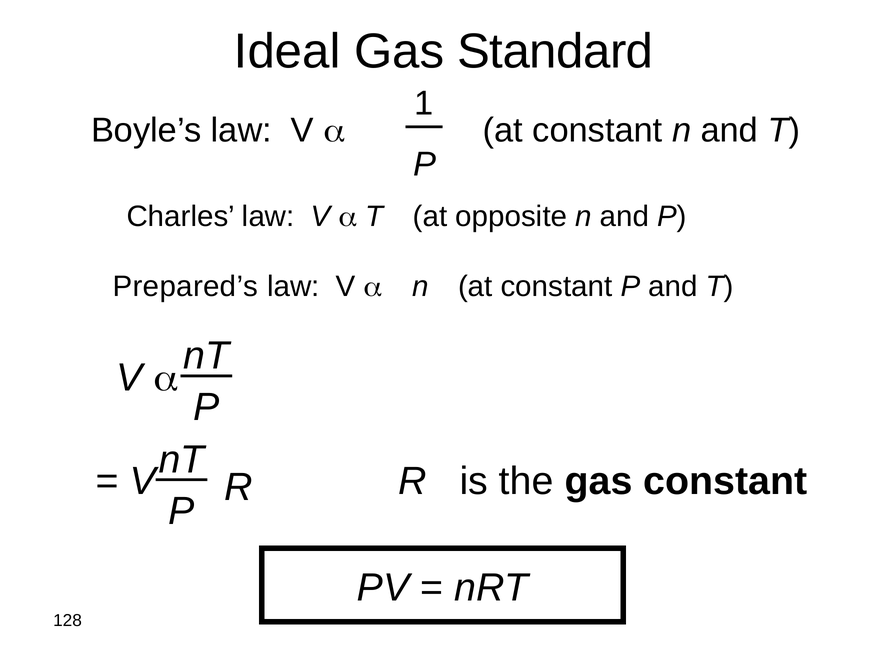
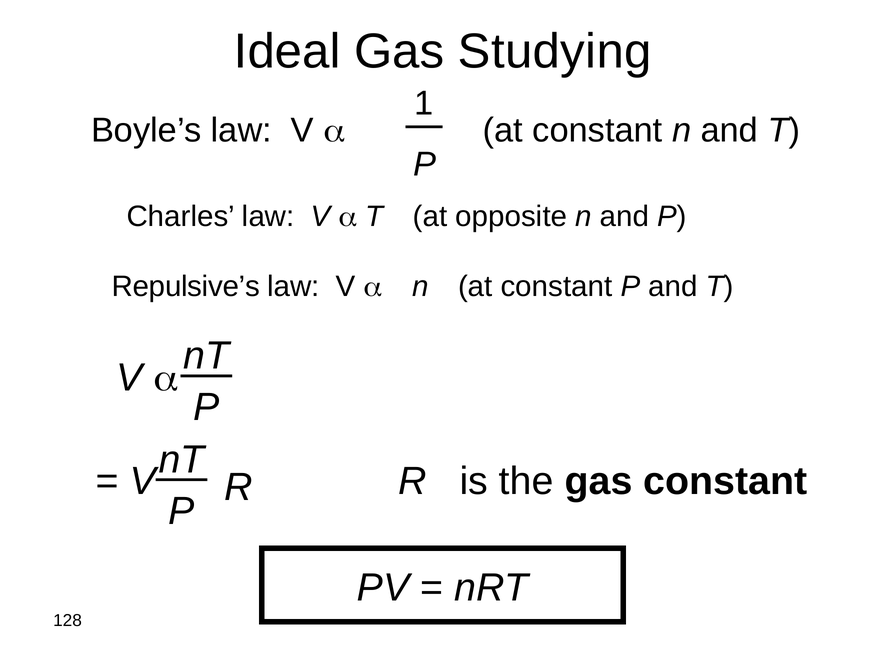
Standard: Standard -> Studying (555, 51)
Prepared’s: Prepared’s -> Repulsive’s (186, 287)
